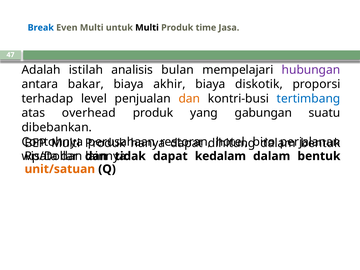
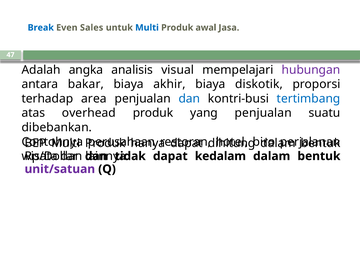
Even Multi: Multi -> Sales (92, 28)
Multi colour: black -> blue (147, 28)
time: time -> awal (206, 28)
istilah: istilah -> angka (86, 70)
bulan: bulan -> visual (178, 70)
level: level -> area (94, 99)
dan colour: orange -> blue (189, 99)
yang gabungan: gabungan -> penjualan (263, 113)
unit/satuan colour: orange -> purple (60, 169)
